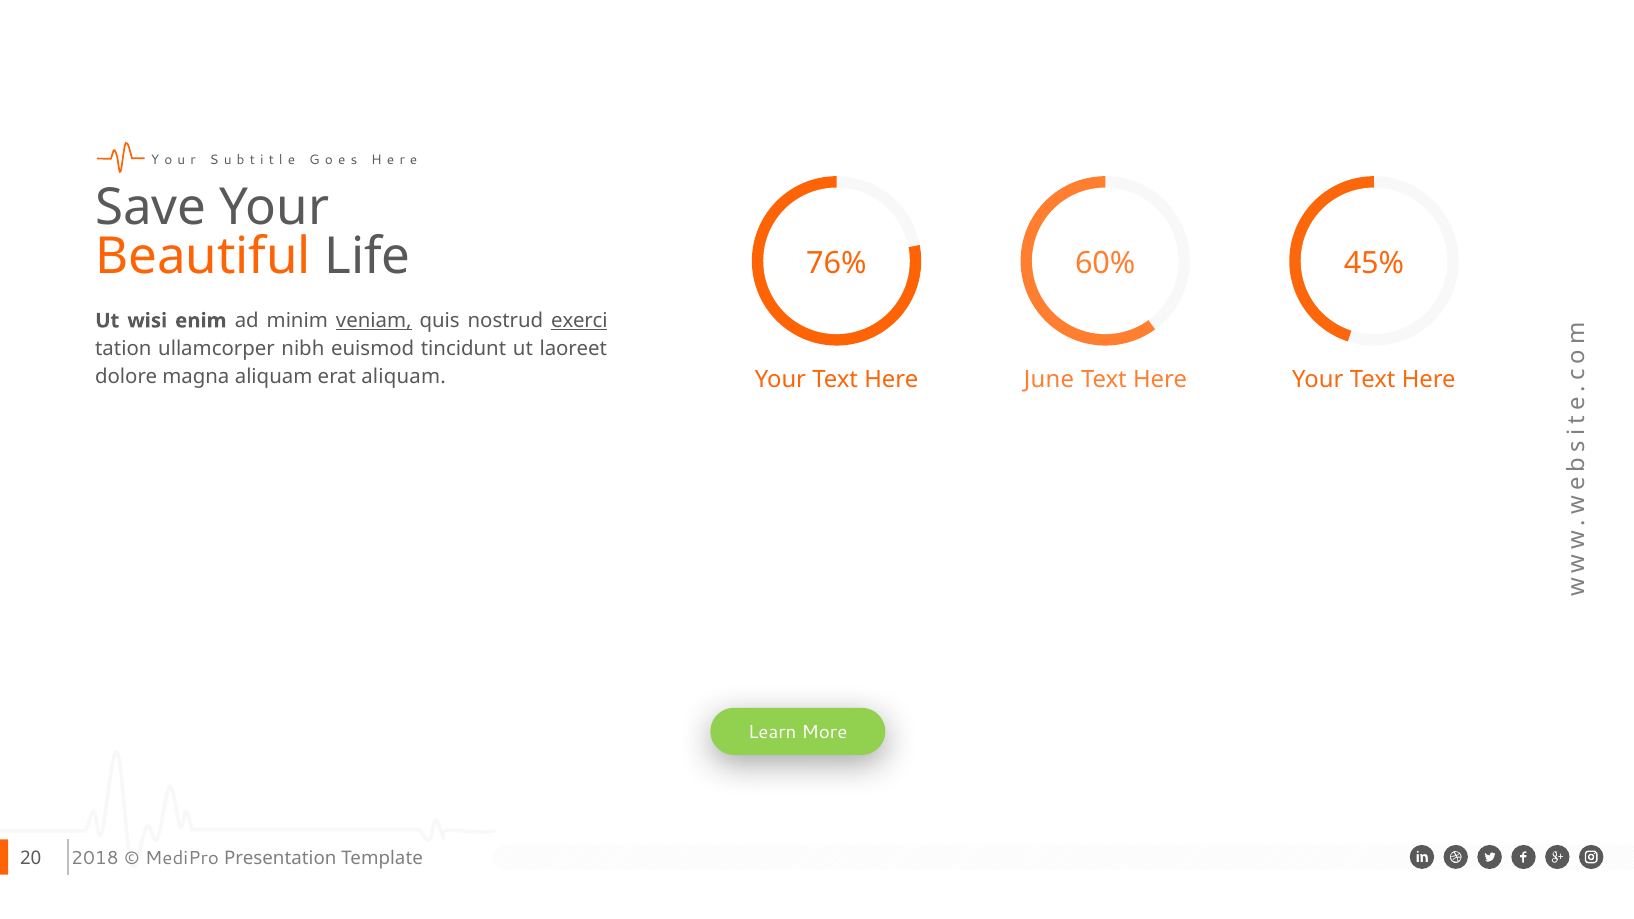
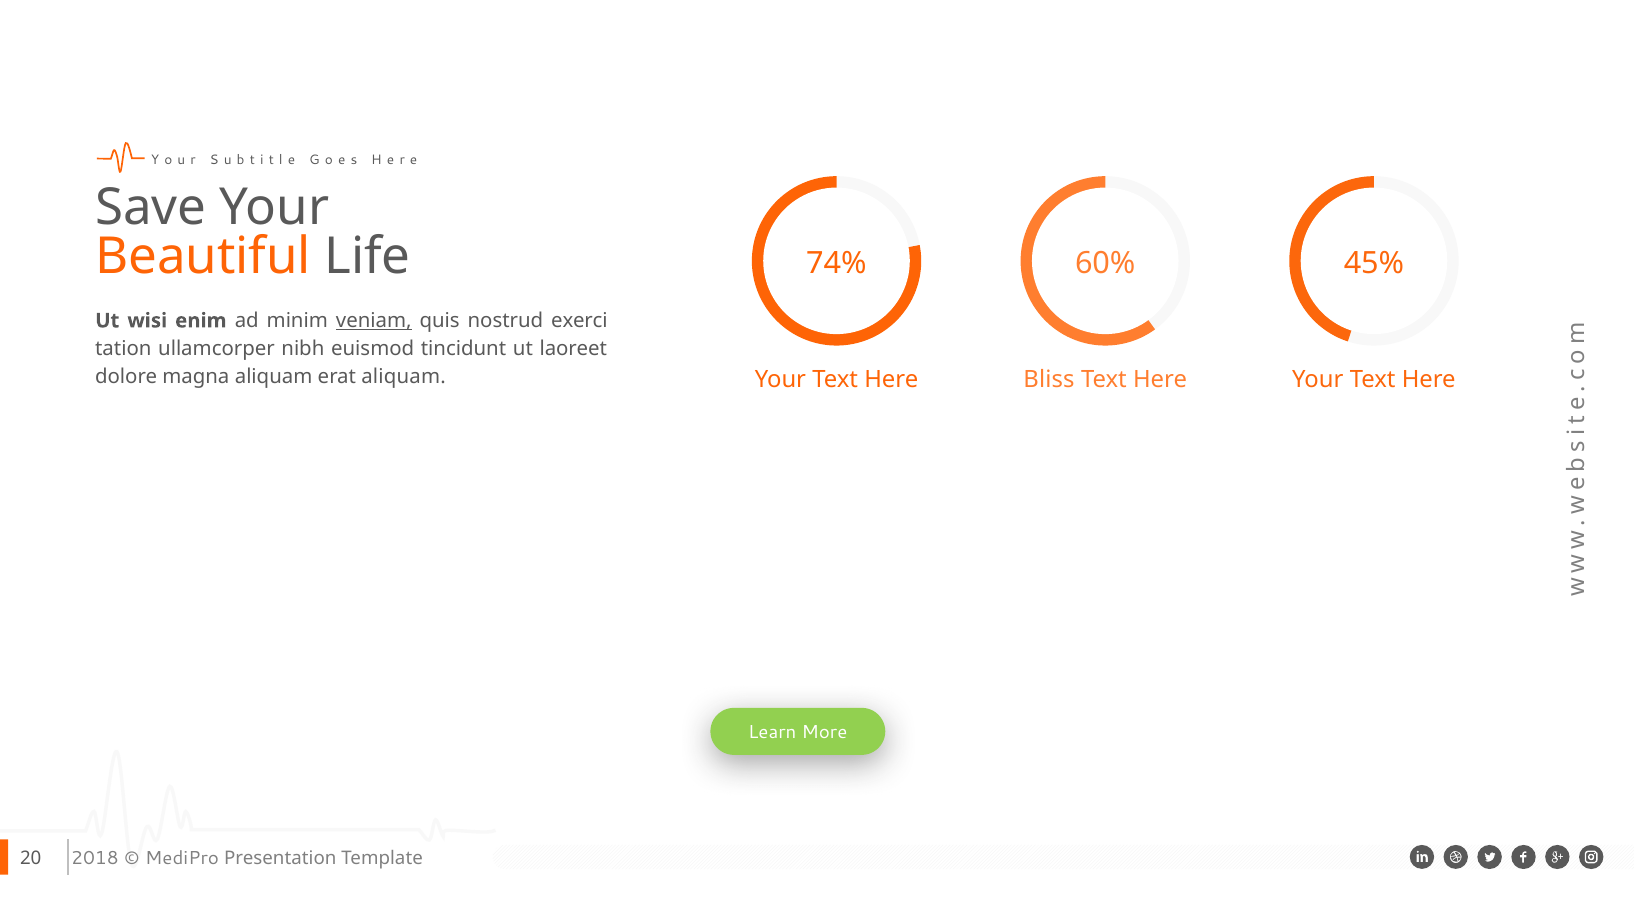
76%: 76% -> 74% (836, 263)
exerci underline: present -> none (579, 321)
June: June -> Bliss (1049, 379)
